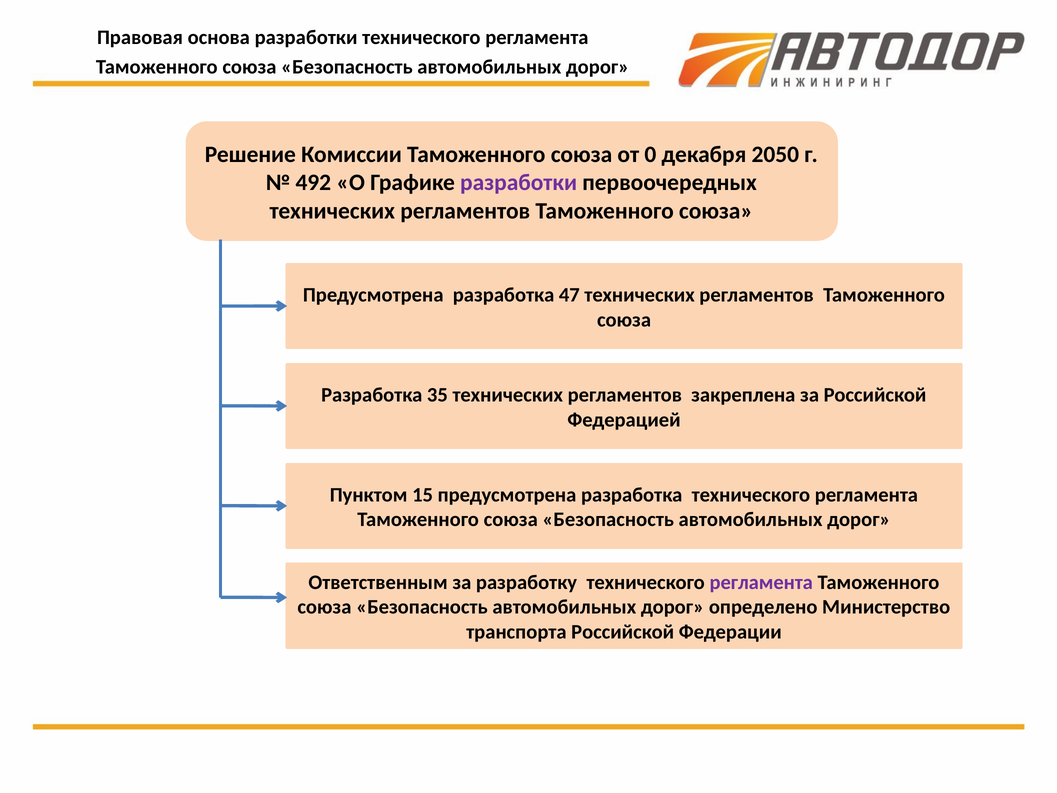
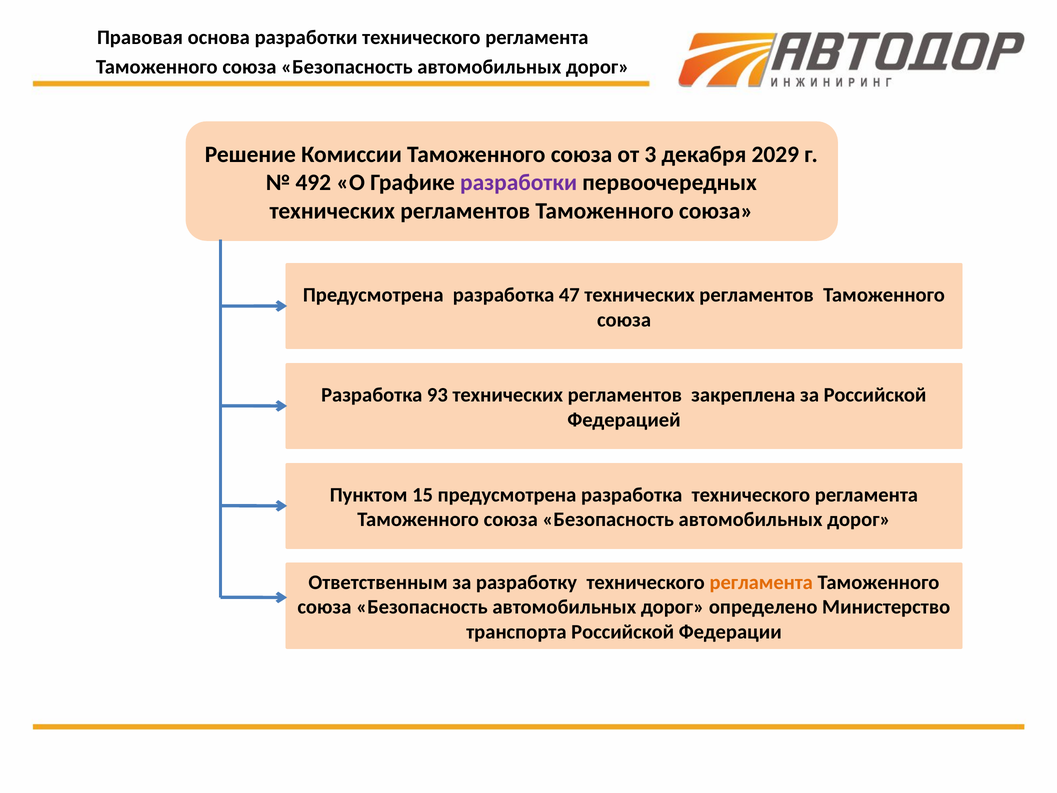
0: 0 -> 3 (650, 155)
2050: 2050 -> 2029 (775, 155)
35: 35 -> 93 (437, 395)
регламента colour: purple -> orange (761, 582)
